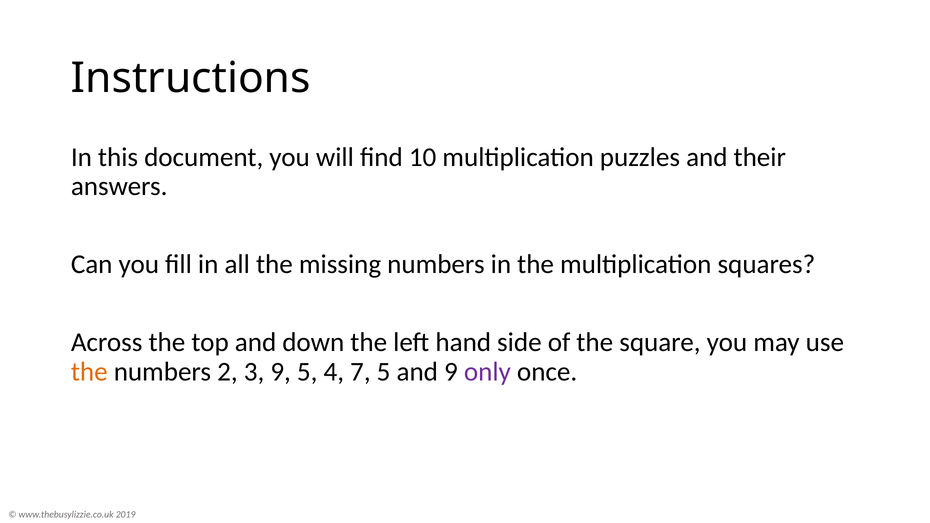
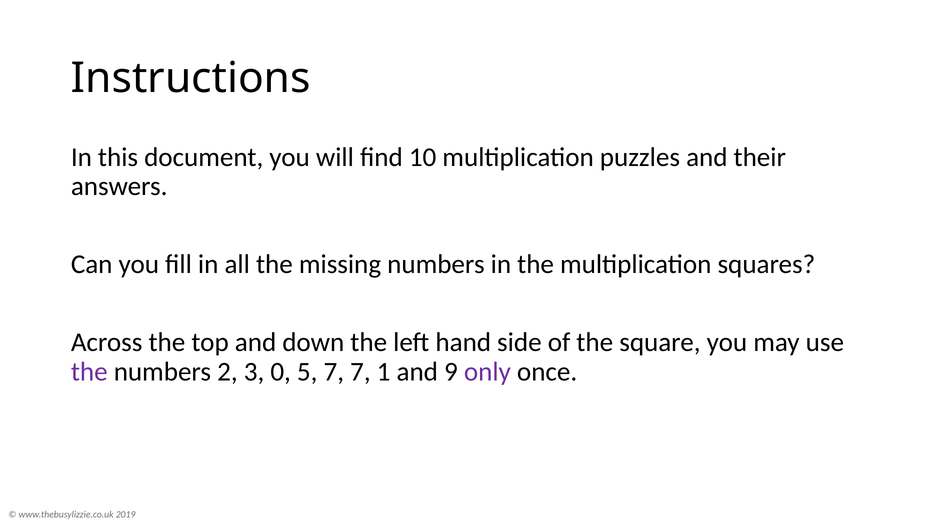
the colour: orange -> purple (89, 372)
3 9: 9 -> 0 (281, 372)
5 4: 4 -> 7 (334, 372)
7 5: 5 -> 1 (384, 372)
